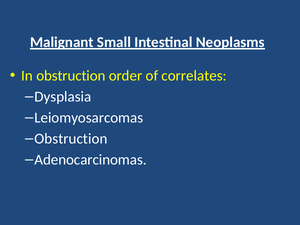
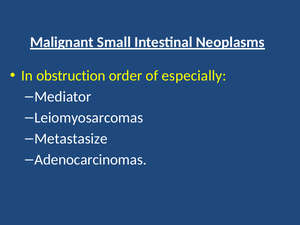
correlates: correlates -> especially (194, 76)
Dysplasia: Dysplasia -> Mediator (63, 97)
Obstruction: Obstruction -> Metastasize (71, 139)
